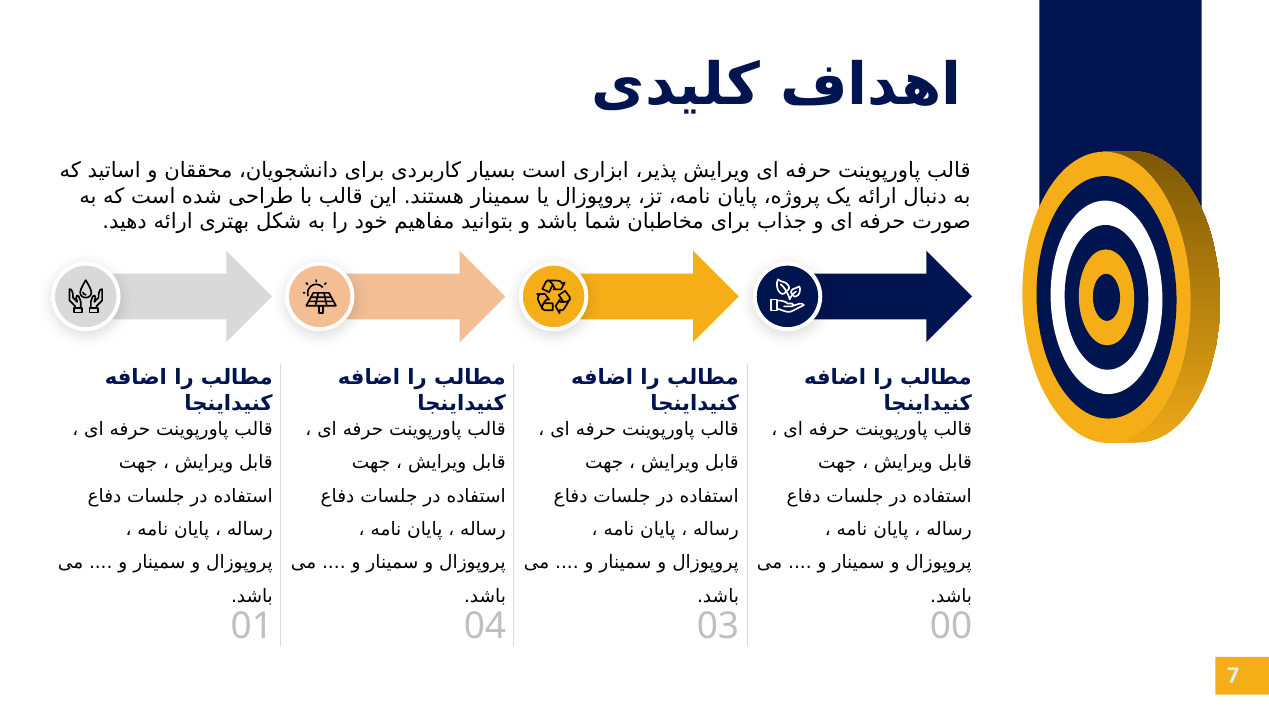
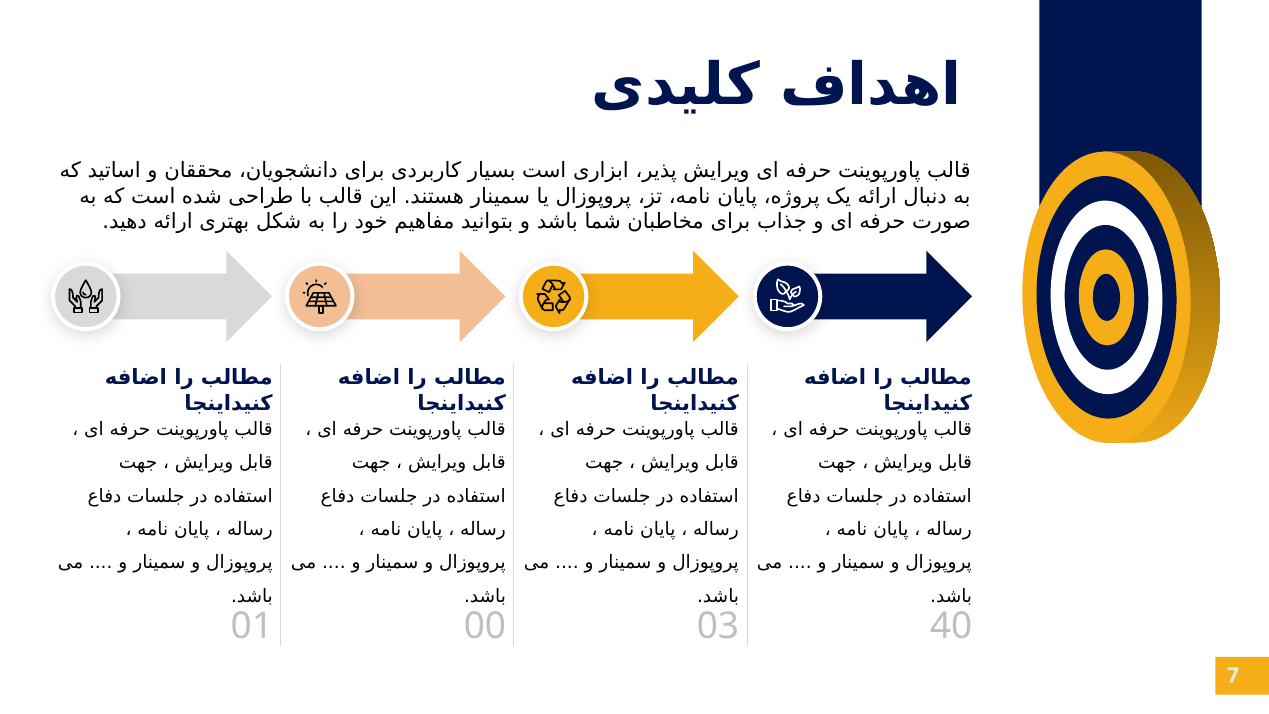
04: 04 -> 00 (485, 626)
00: 00 -> 40 (951, 626)
